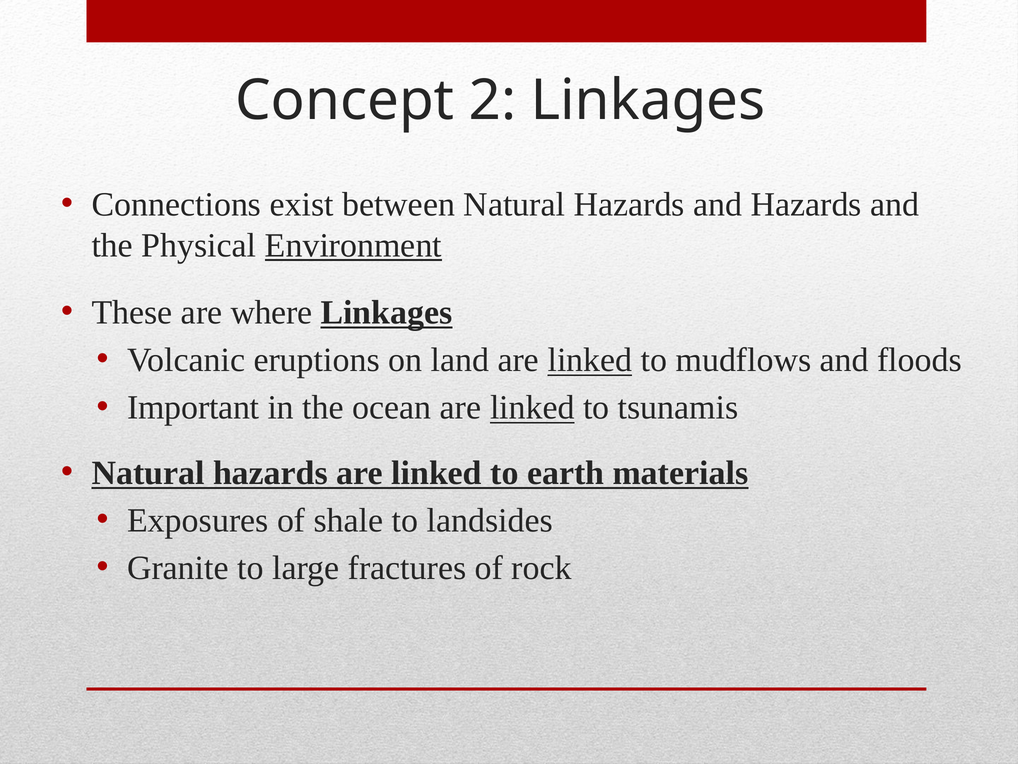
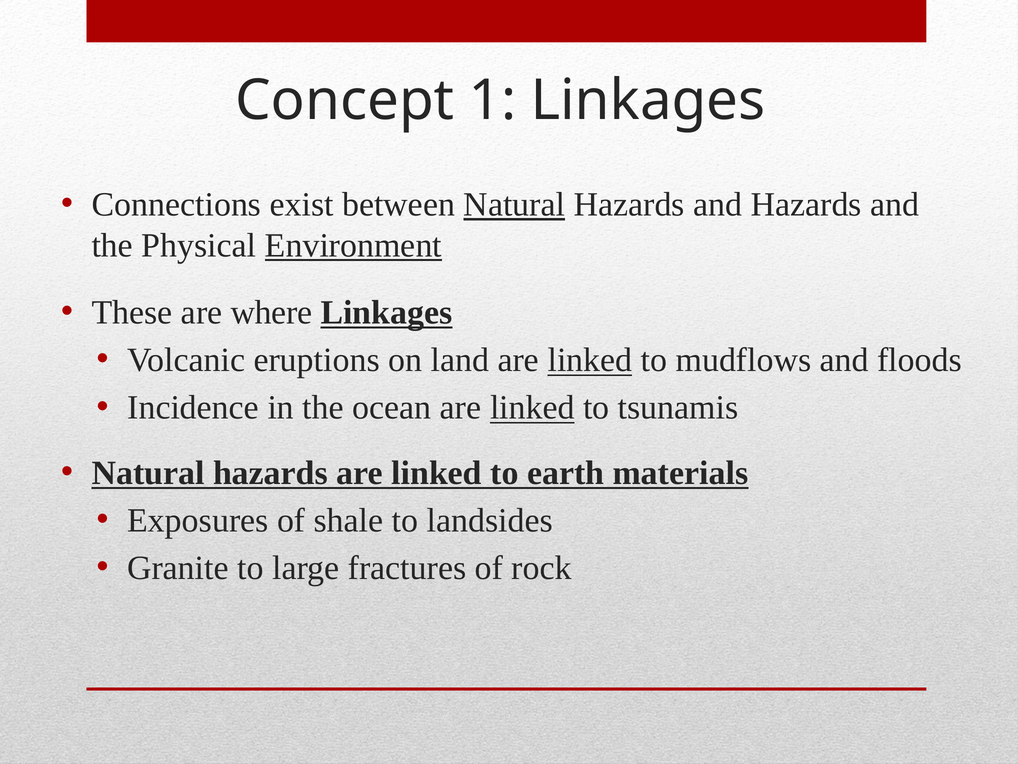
2: 2 -> 1 (493, 101)
Natural underline: none -> present (514, 205)
Important: Important -> Incidence (193, 407)
